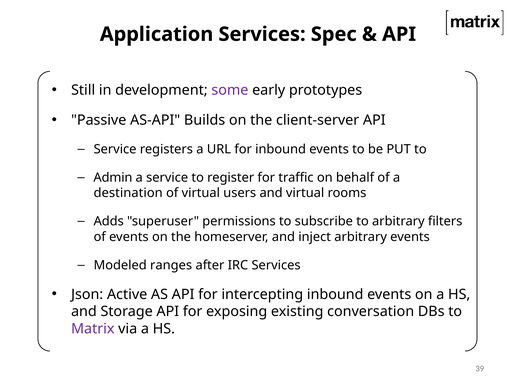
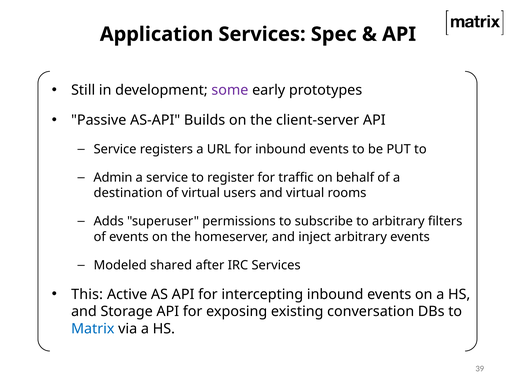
ranges: ranges -> shared (171, 265)
Json: Json -> This (87, 295)
Matrix colour: purple -> blue (93, 329)
